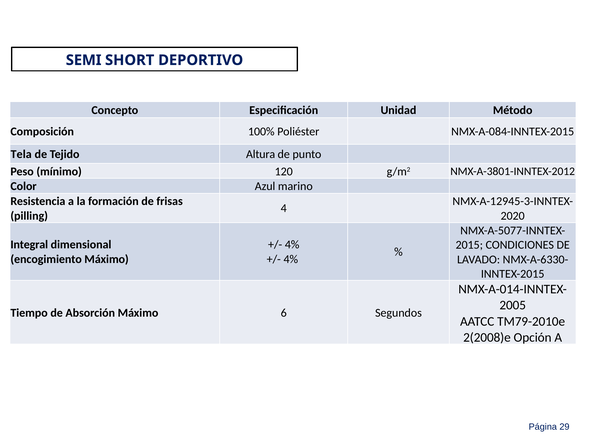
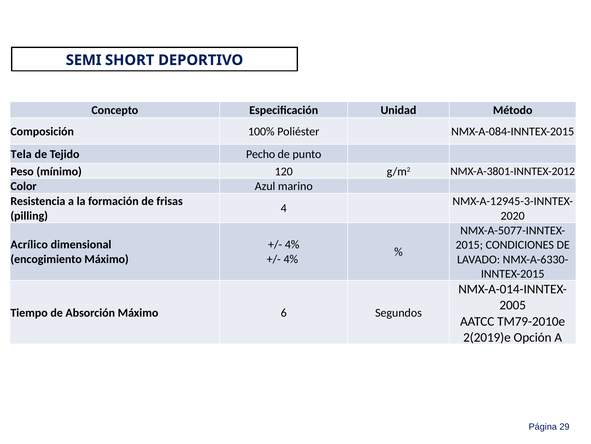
Altura: Altura -> Pecho (261, 154)
Integral: Integral -> Acrílico (29, 244)
2(2008)e: 2(2008)e -> 2(2019)e (487, 337)
